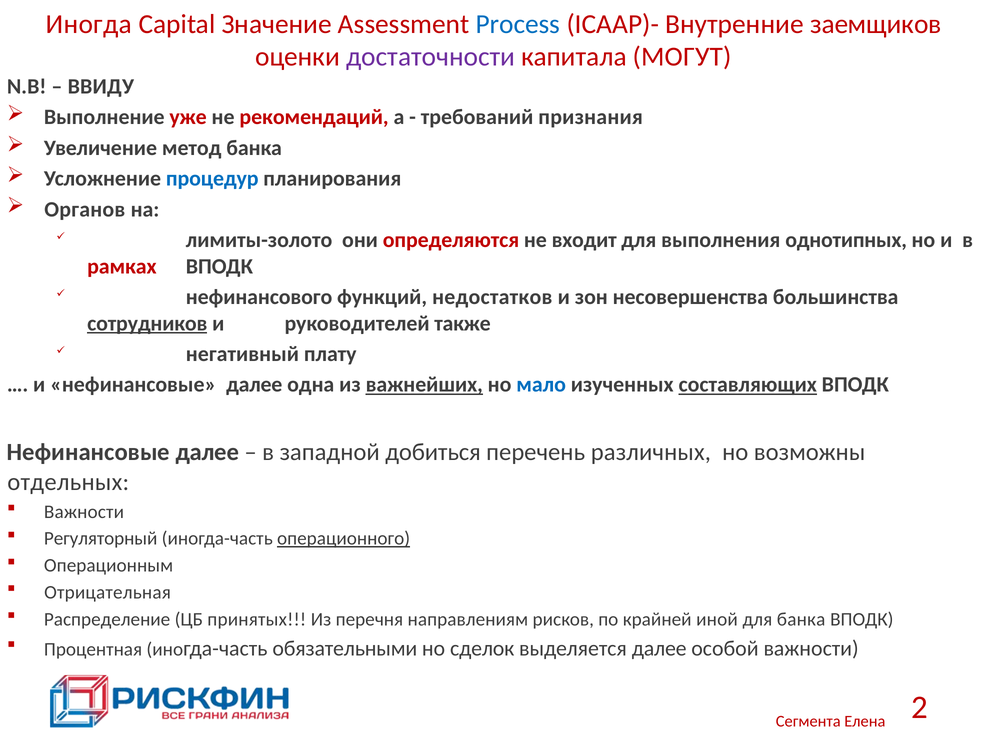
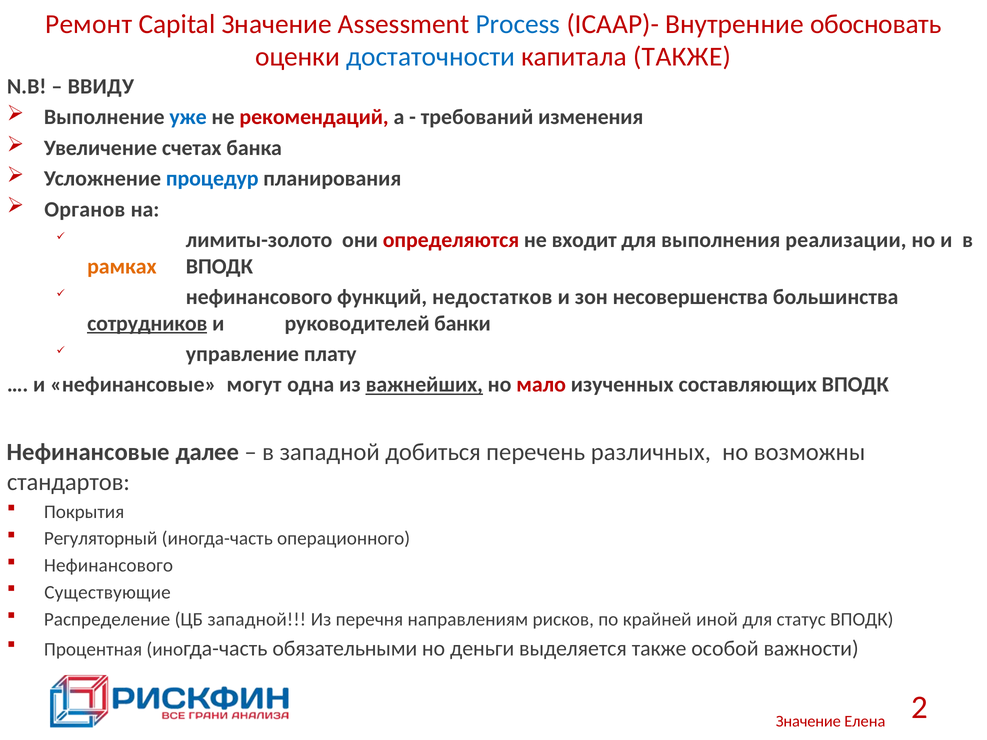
Иногда: Иногда -> Ремонт (89, 24)
заемщиков: заемщиков -> обосновать (876, 24)
достаточности colour: purple -> blue (431, 57)
капитала МОГУТ: МОГУТ -> ТАКЖЕ (682, 57)
уже colour: red -> blue (188, 117)
признания: признания -> изменения (591, 117)
метод: метод -> счетах (192, 148)
однотипных: однотипных -> реализации (846, 240)
рамках colour: red -> orange (122, 266)
также: также -> банки (462, 323)
негативный: негативный -> управление (242, 354)
и нефинансовые далее: далее -> могут (254, 385)
мало colour: blue -> red (541, 385)
составляющих underline: present -> none (748, 385)
отдельных: отдельных -> стандартов (68, 482)
Важности: Важности -> Покрытия (84, 512)
операционного underline: present -> none (344, 539)
Операционным: Операционным -> Нефинансового (109, 566)
Отрицательная: Отрицательная -> Существующие (108, 593)
ЦБ принятых: принятых -> западной (257, 619)
для банка: банка -> статус (801, 619)
сделок: сделок -> деньги (482, 649)
выделяется далее: далее -> также (659, 649)
Сегмента: Сегмента -> Значение (808, 722)
